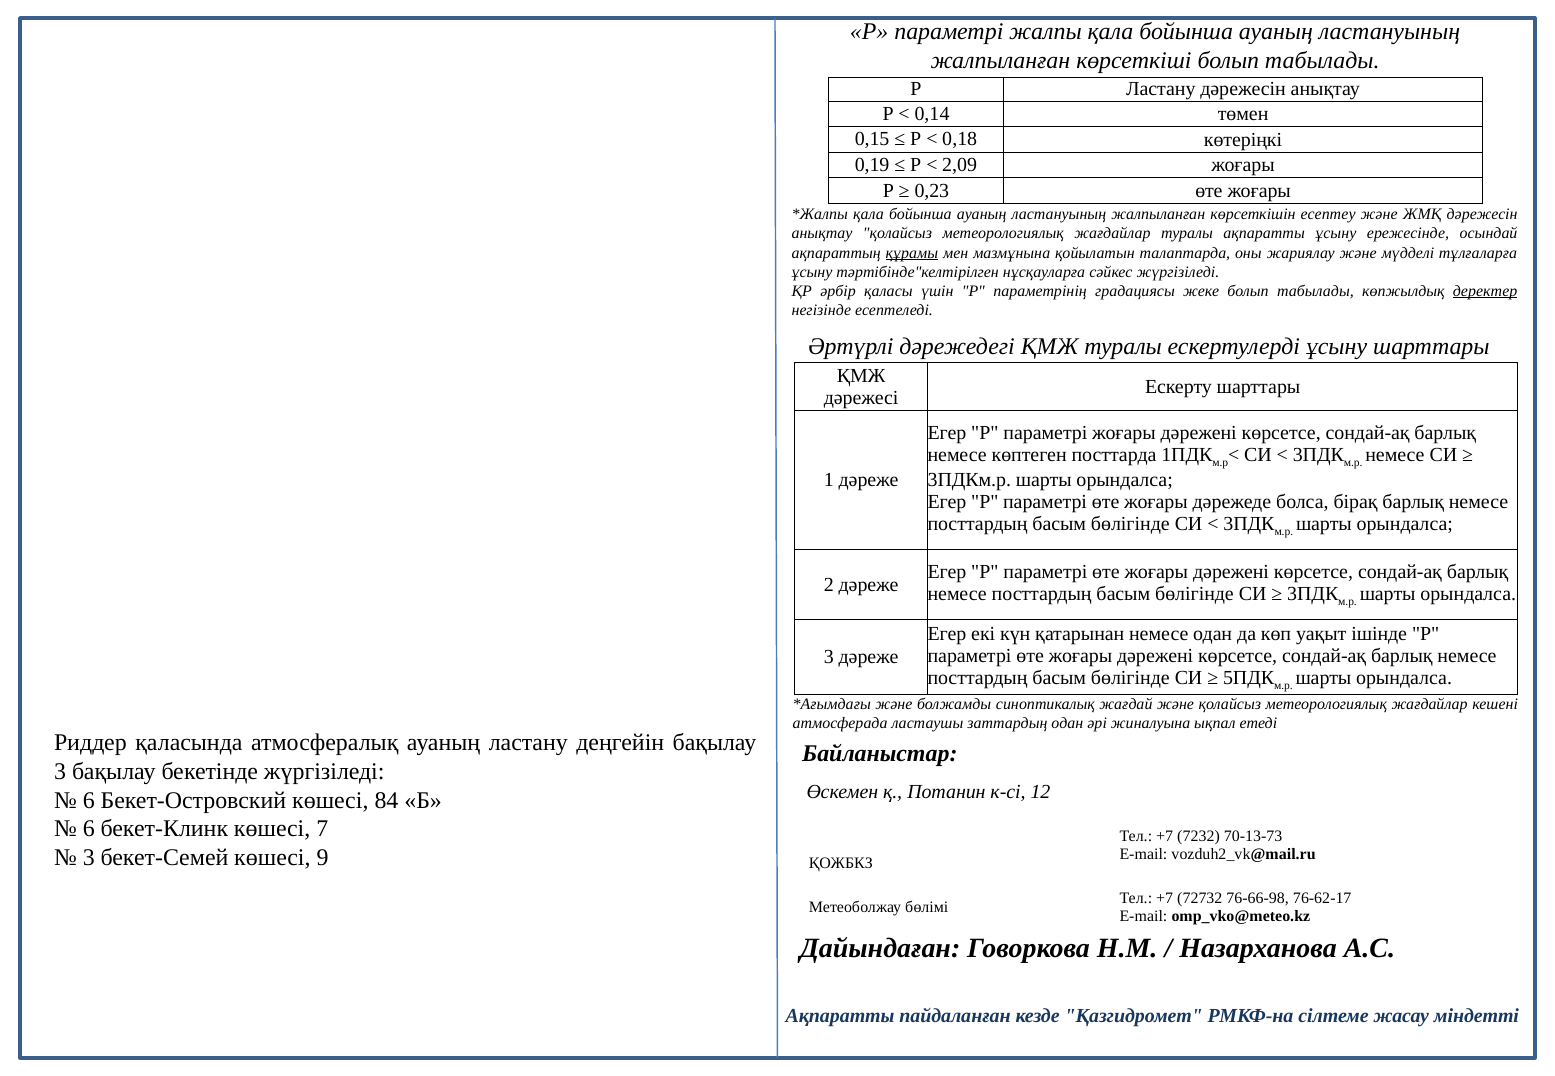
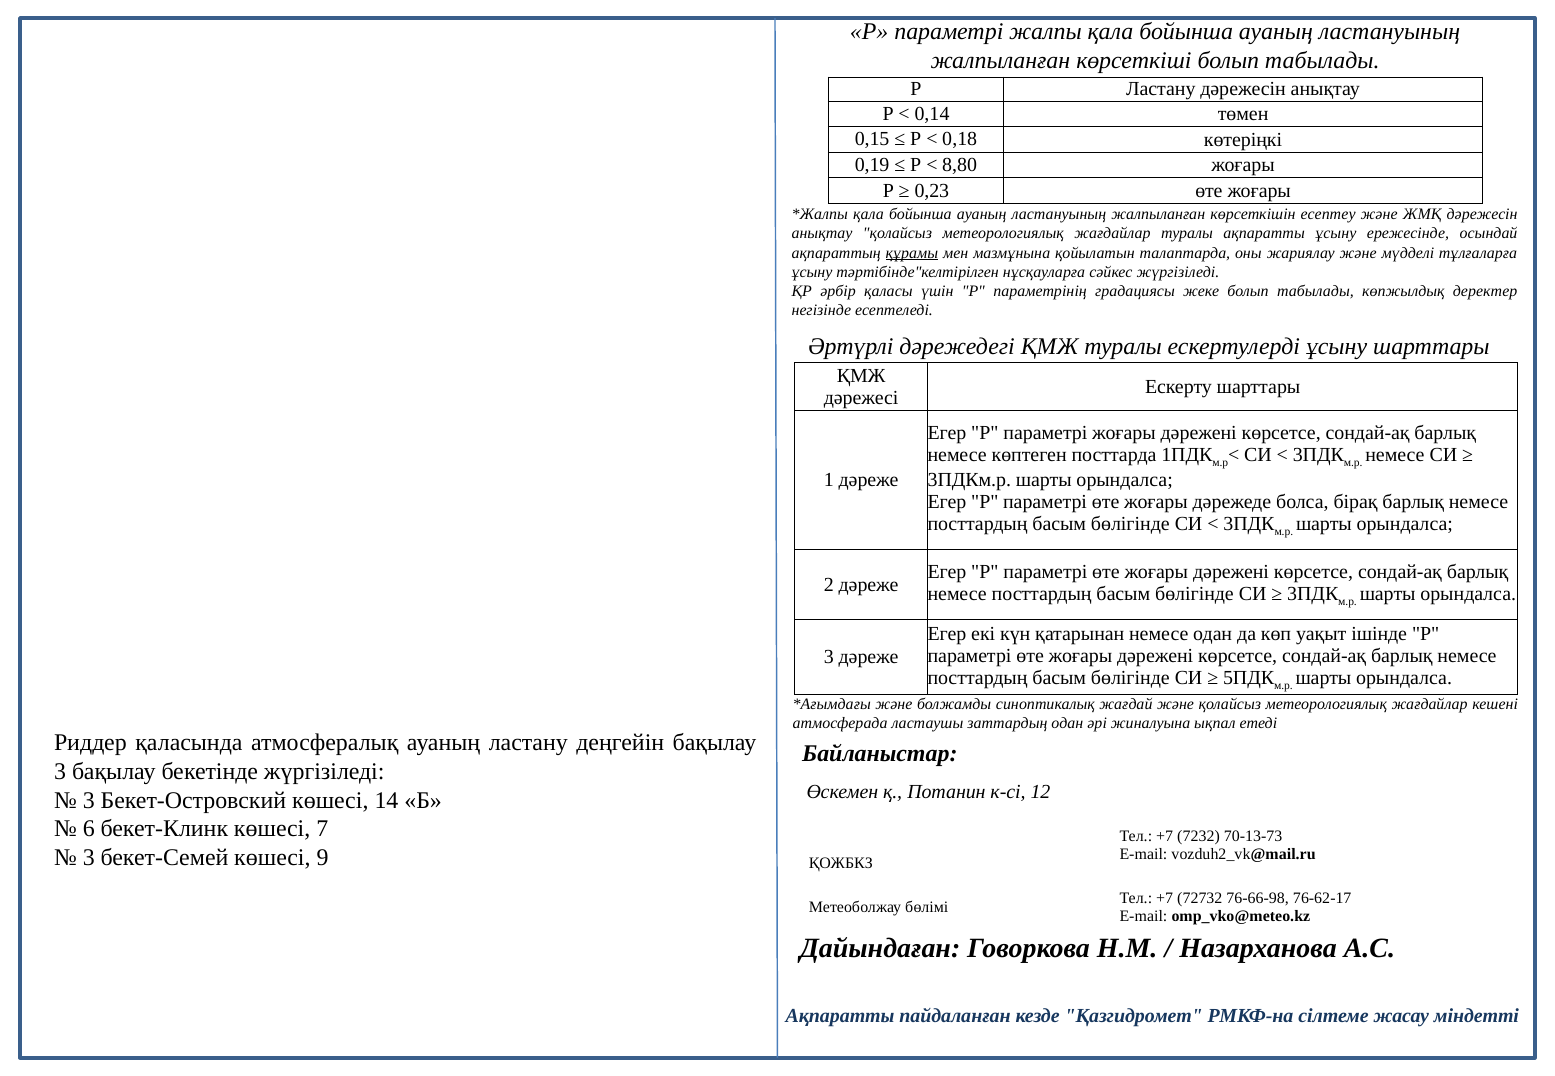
2,09: 2,09 -> 8,80 (960, 165)
деректер underline: present -> none (1485, 291)
6: 6 -> 3 (89, 801)
84: 84 -> 14 (386, 801)
